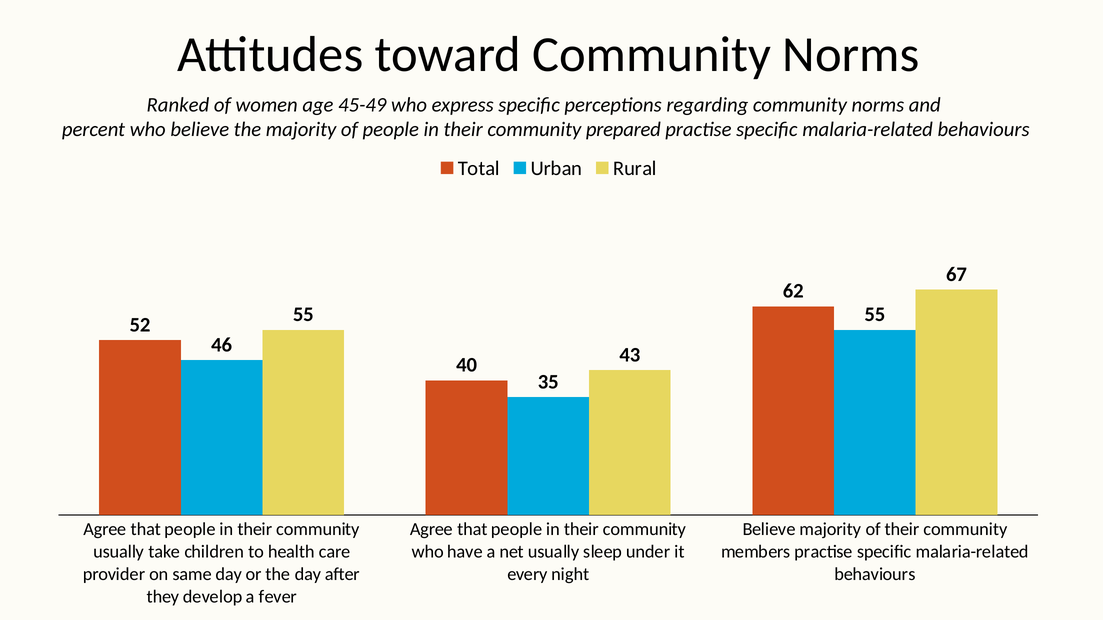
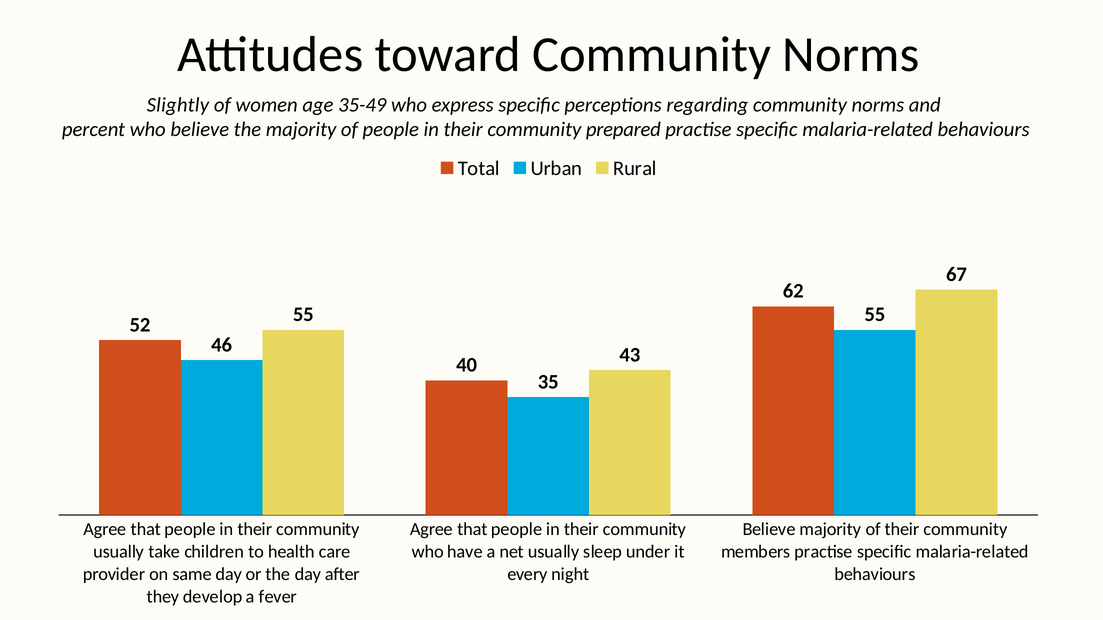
Ranked: Ranked -> Slightly (178, 105)
45-49: 45-49 -> 35-49 (362, 105)
